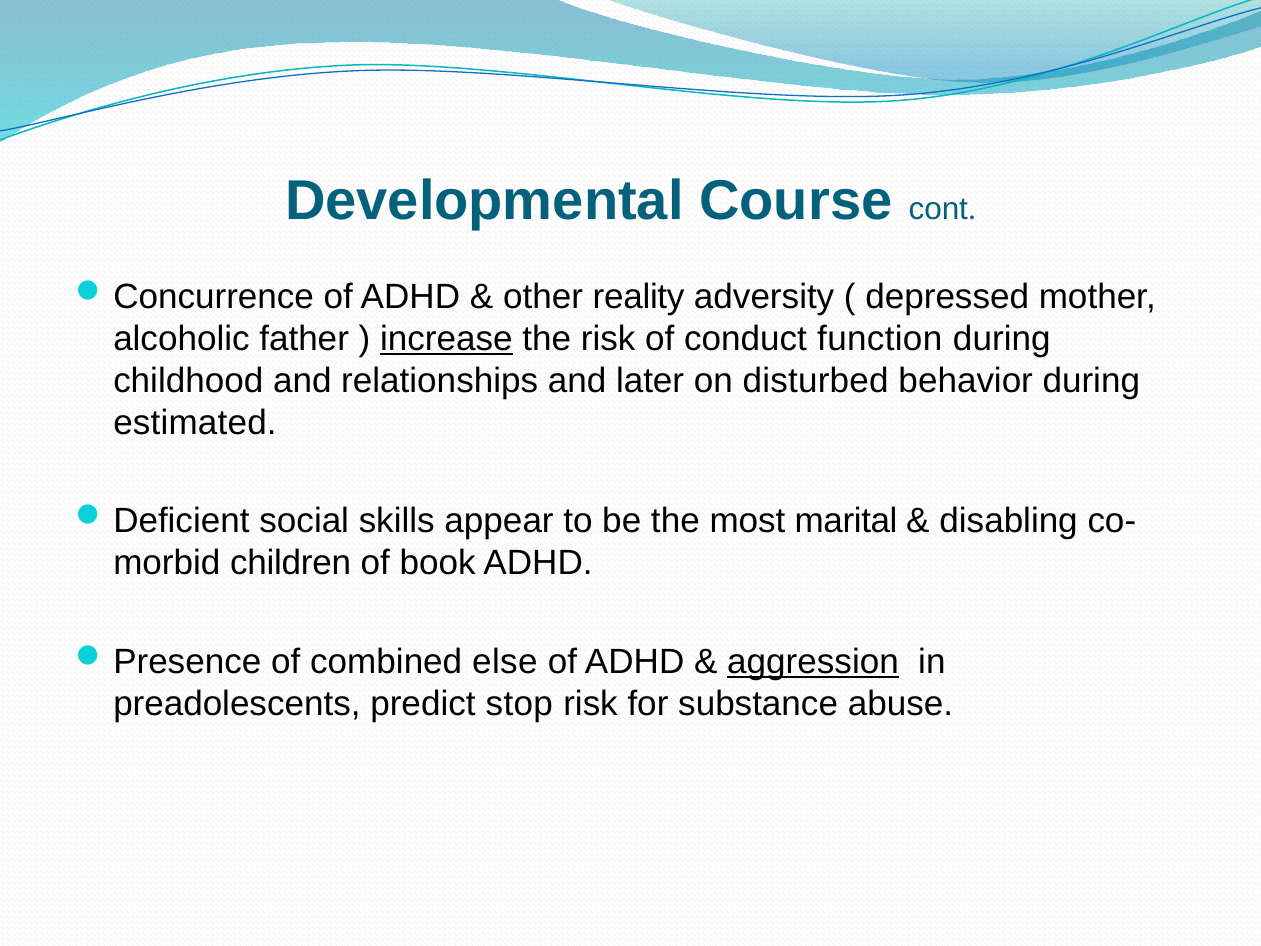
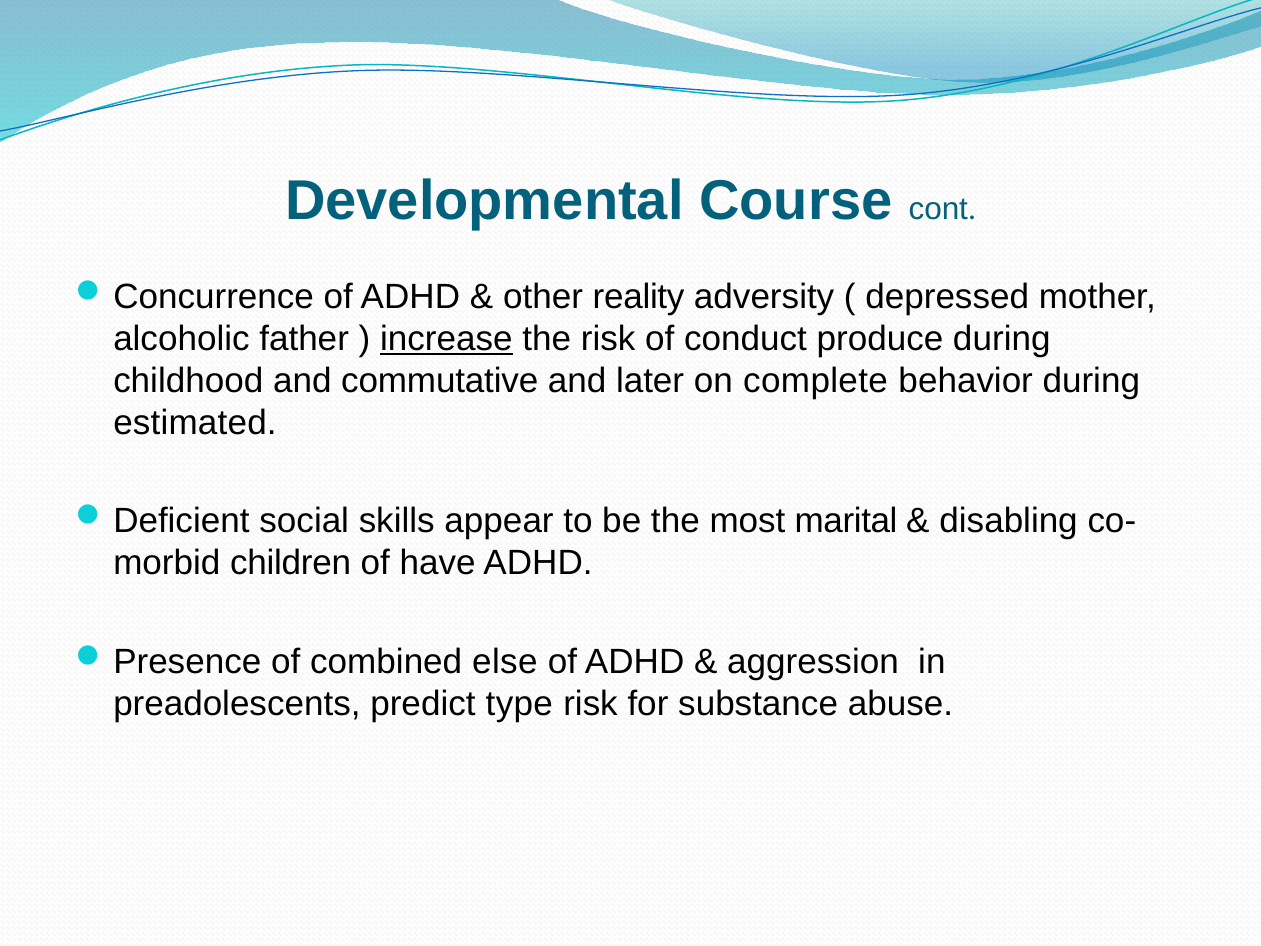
function: function -> produce (880, 339)
relationships: relationships -> commutative (440, 381)
disturbed: disturbed -> complete (816, 381)
book: book -> have (438, 563)
aggression underline: present -> none (813, 661)
stop: stop -> type (519, 704)
